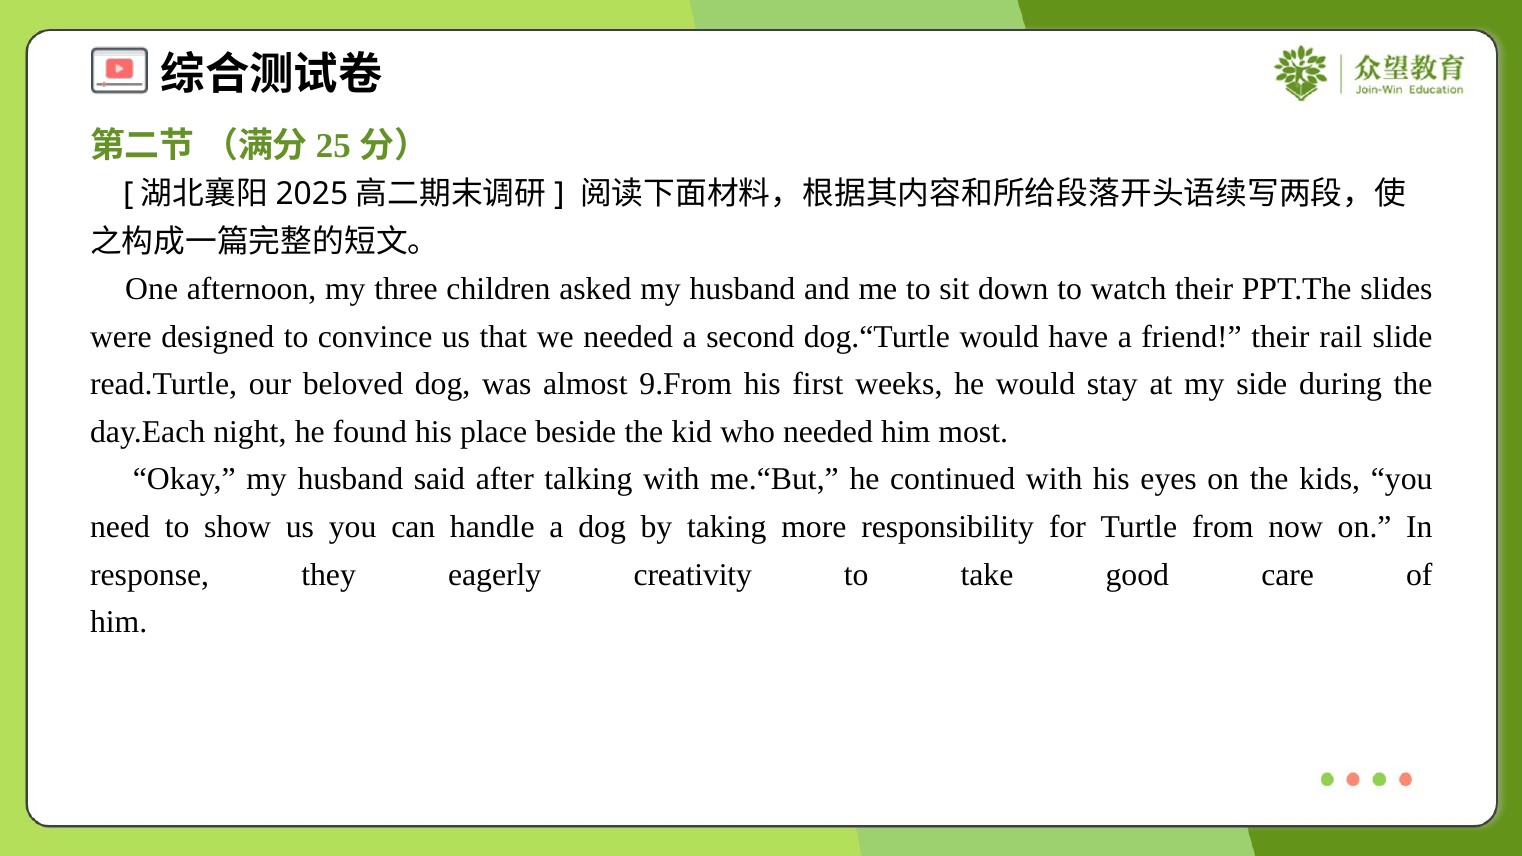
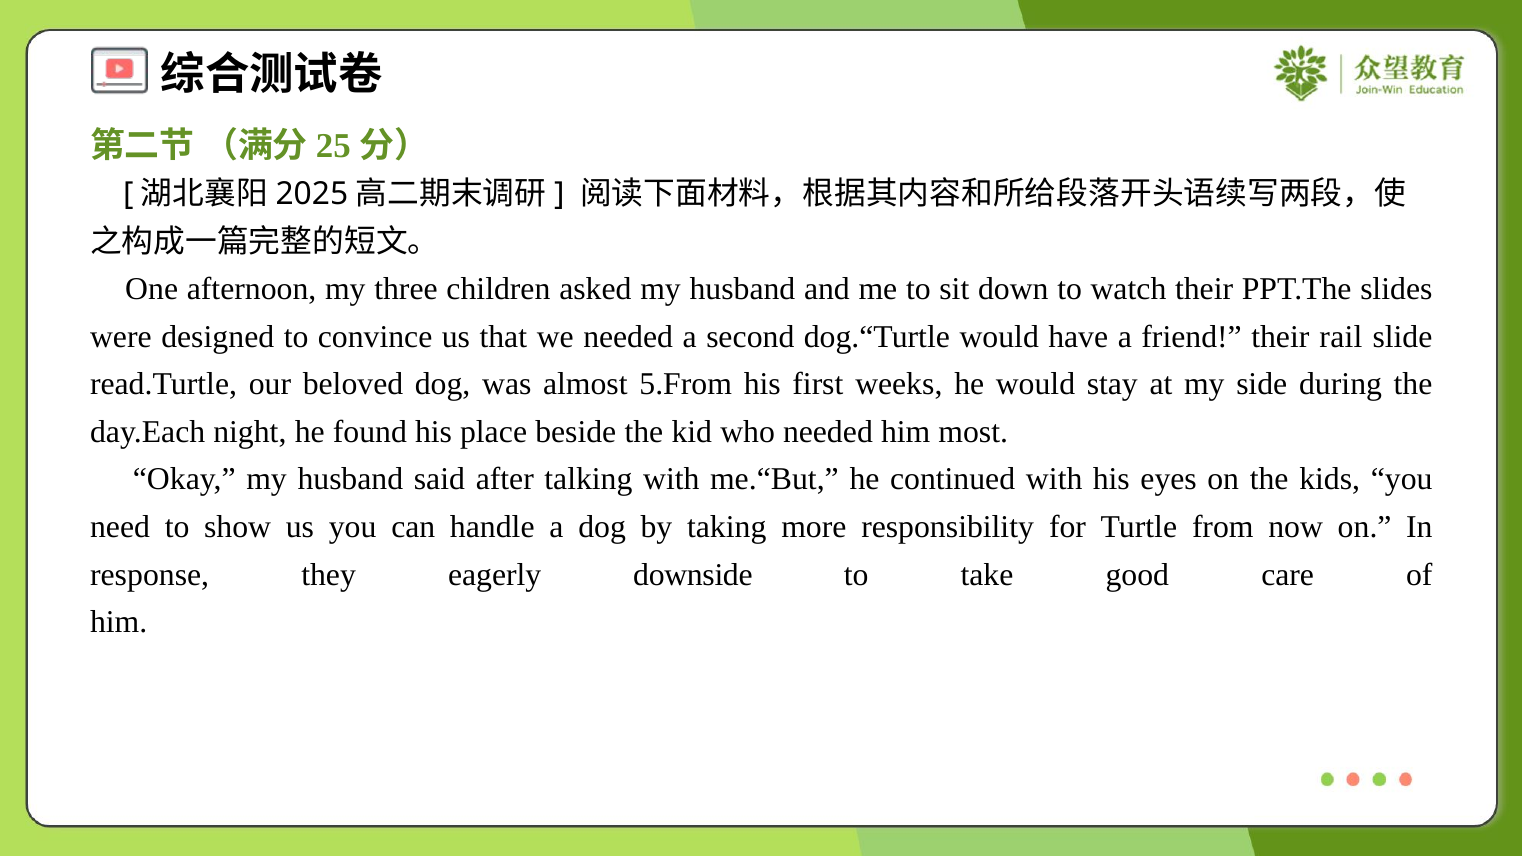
9.From: 9.From -> 5.From (686, 384)
creativity: creativity -> downside (693, 575)
